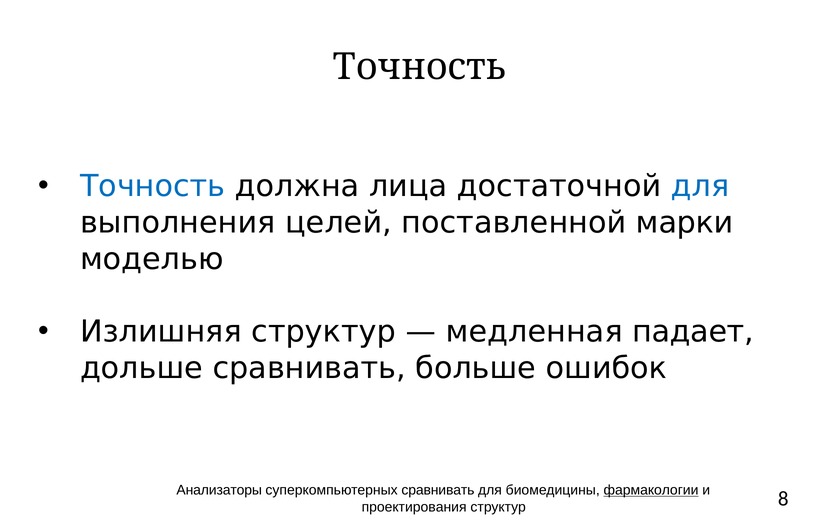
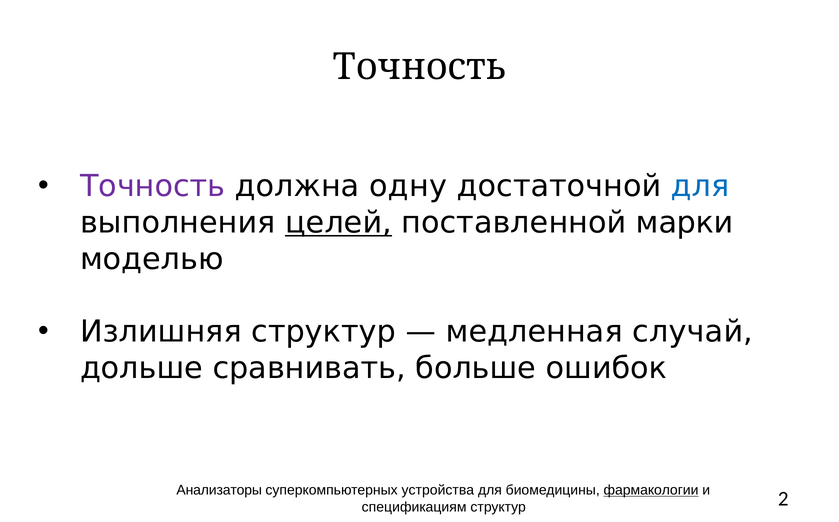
Точность colour: blue -> purple (153, 186)
лица: лица -> одну (408, 186)
целей underline: none -> present (339, 223)
падает: падает -> случай (693, 332)
суперкомпьютерных сравнивать: сравнивать -> устройства (438, 490)
проектирования: проектирования -> спецификациям (414, 507)
8: 8 -> 2 (783, 499)
